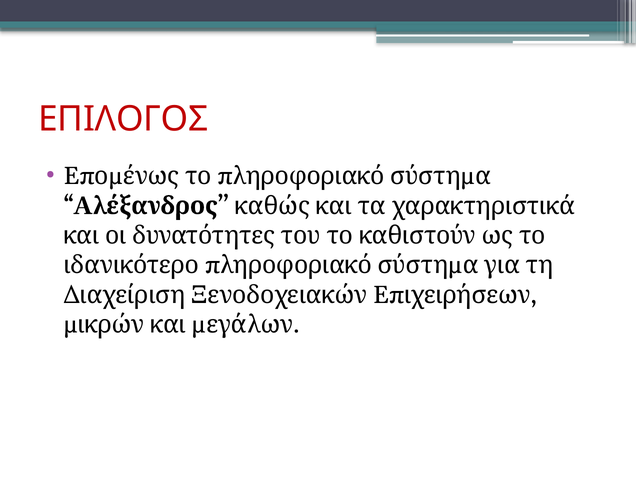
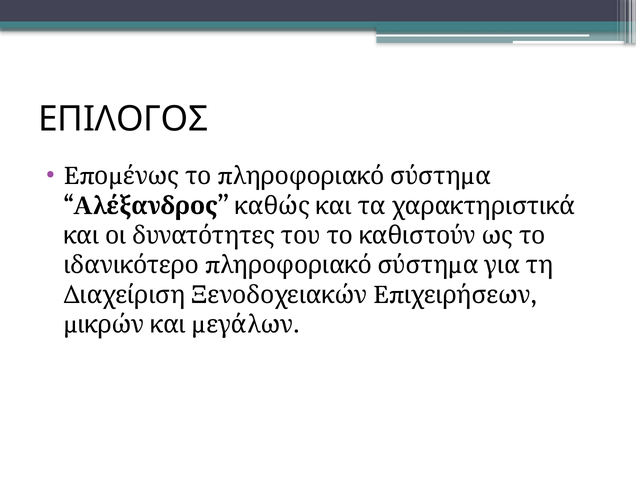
ΕΠΙΛΟΓΟΣ colour: red -> black (123, 119)
